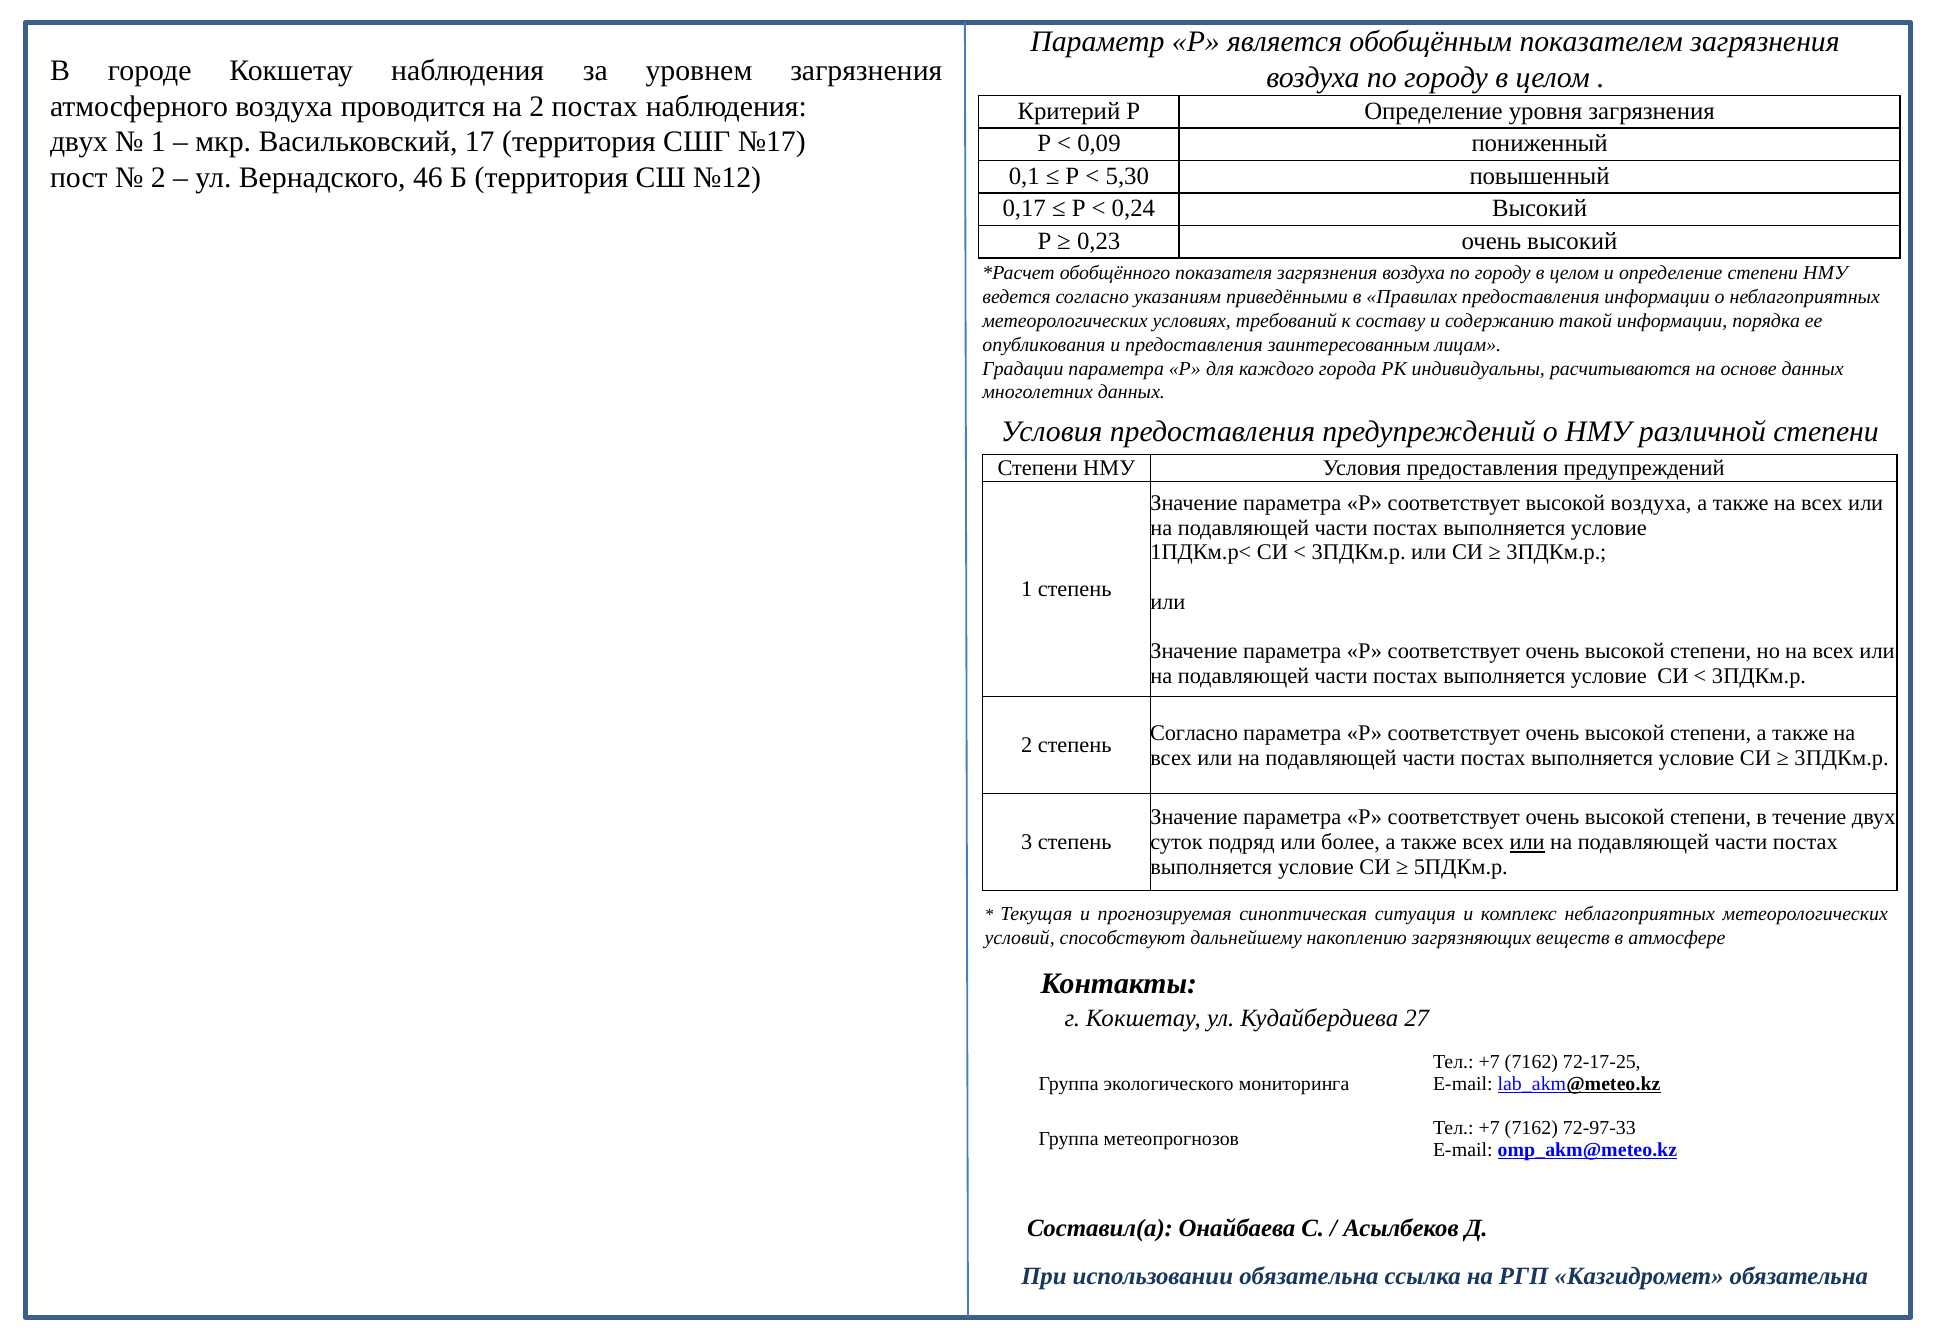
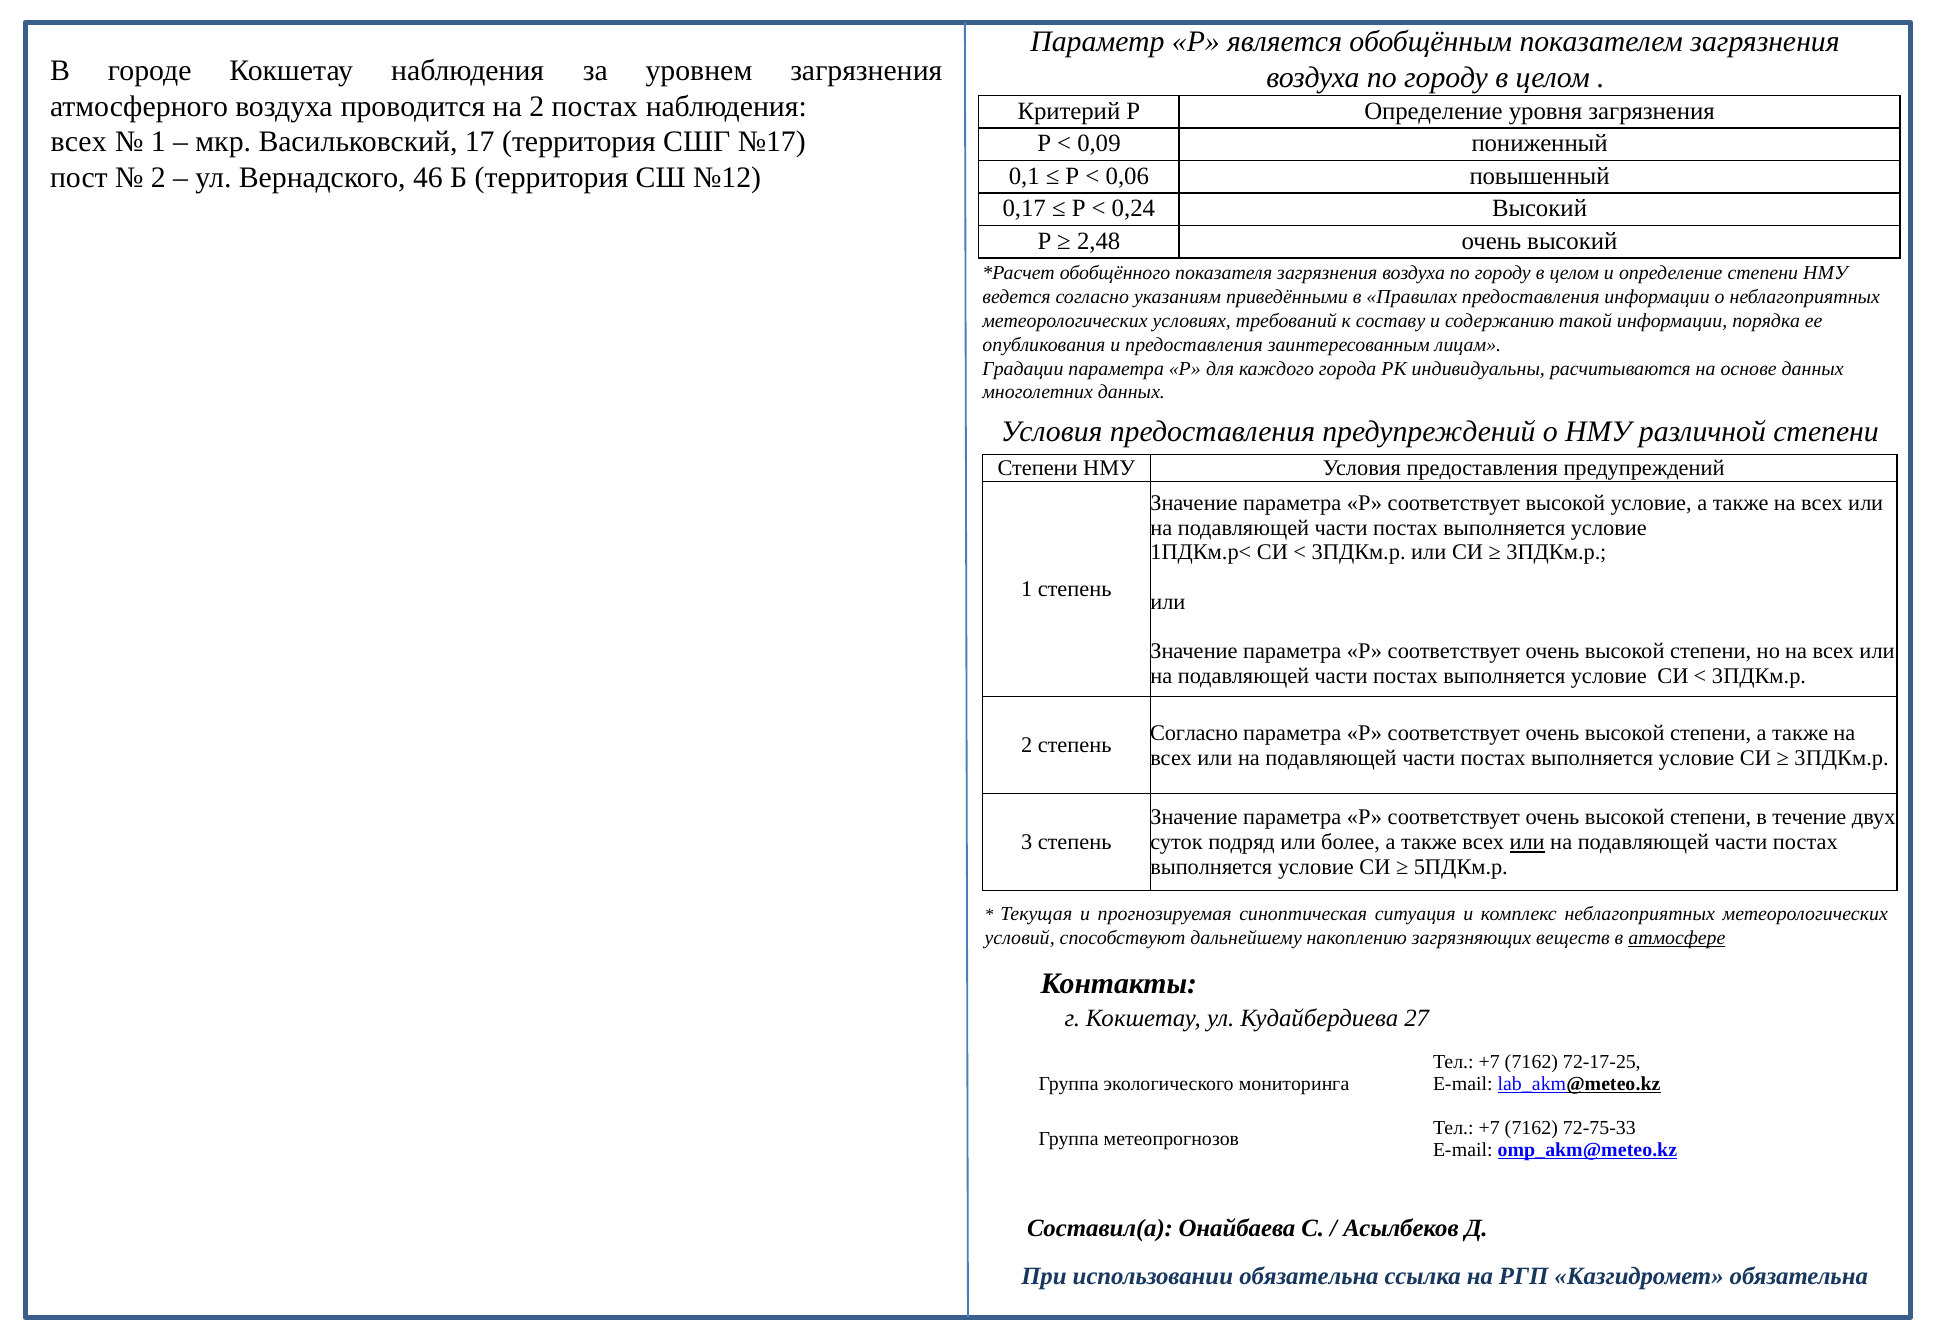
двух: двух -> всех (79, 142)
5,30: 5,30 -> 0,06 (1127, 176)
0,23: 0,23 -> 2,48 (1099, 241)
высокой воздуха: воздуха -> условие (1651, 503)
атмосфере underline: none -> present (1677, 938)
72-97-33: 72-97-33 -> 72-75-33 (1599, 1128)
